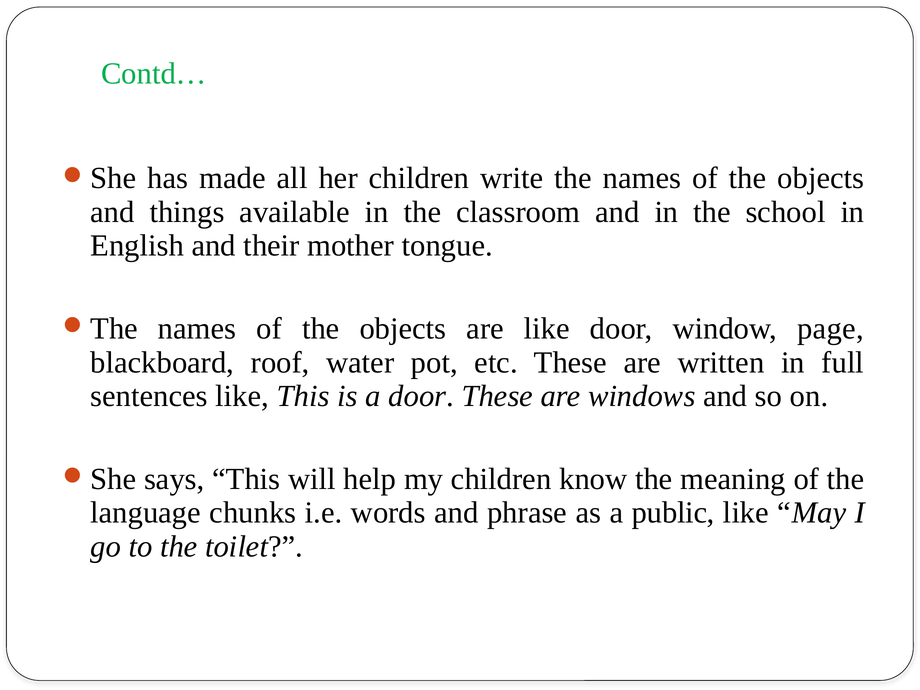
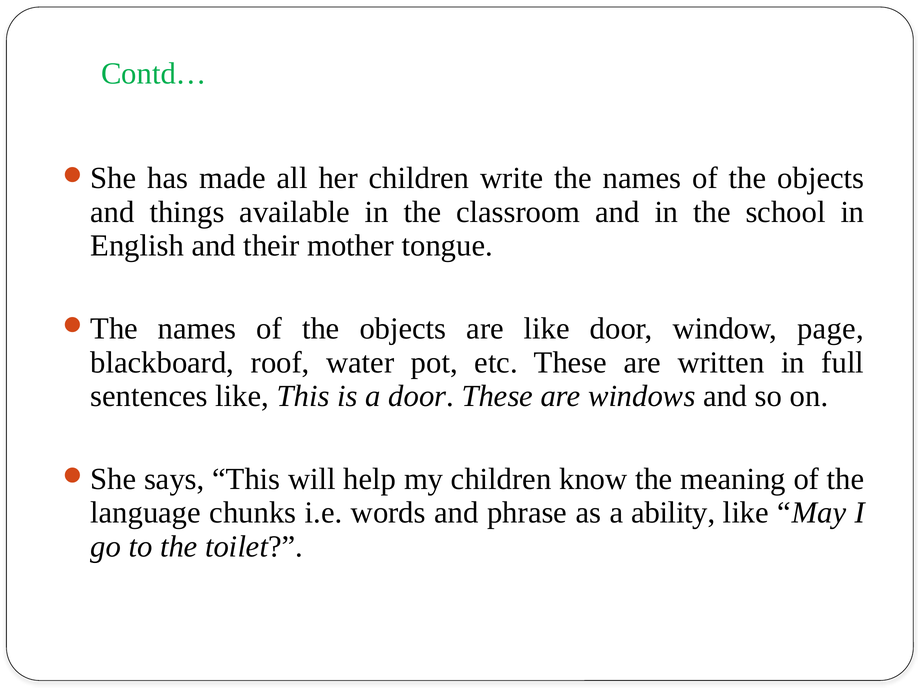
public: public -> ability (673, 513)
